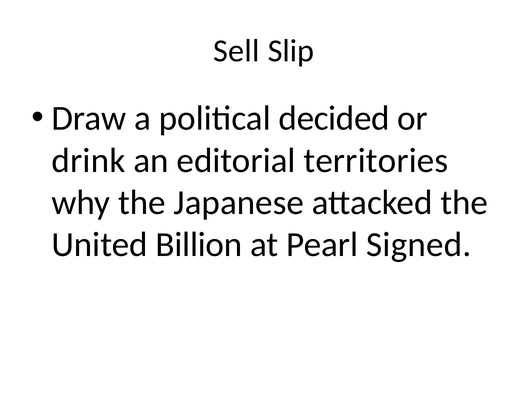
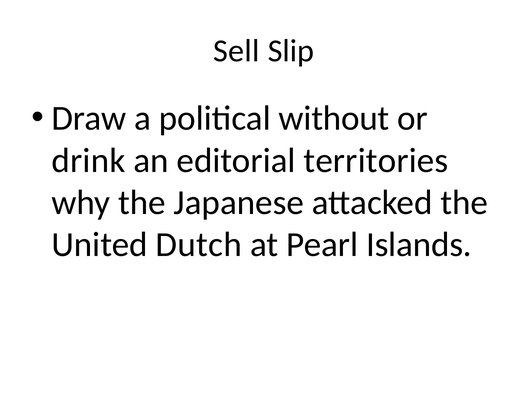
decided: decided -> without (334, 118)
Billion: Billion -> Dutch (199, 245)
Signed: Signed -> Islands (419, 245)
